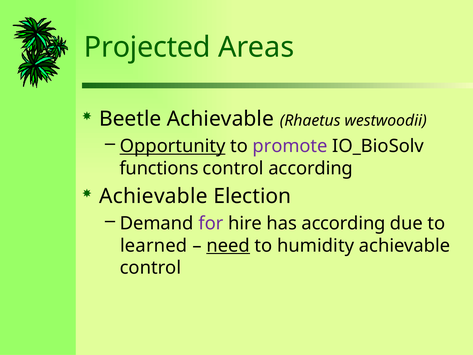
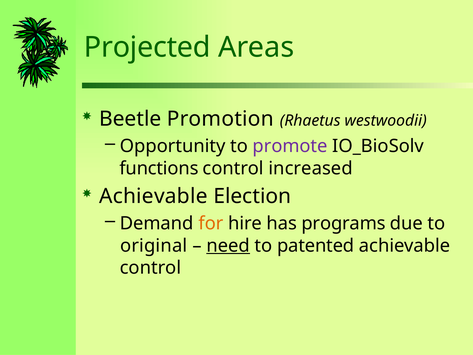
Beetle Achievable: Achievable -> Promotion (220, 119)
Opportunity underline: present -> none (173, 146)
control according: according -> increased (311, 168)
for colour: purple -> orange (211, 223)
has according: according -> programs (344, 223)
learned: learned -> original (154, 245)
humidity: humidity -> patented (316, 245)
